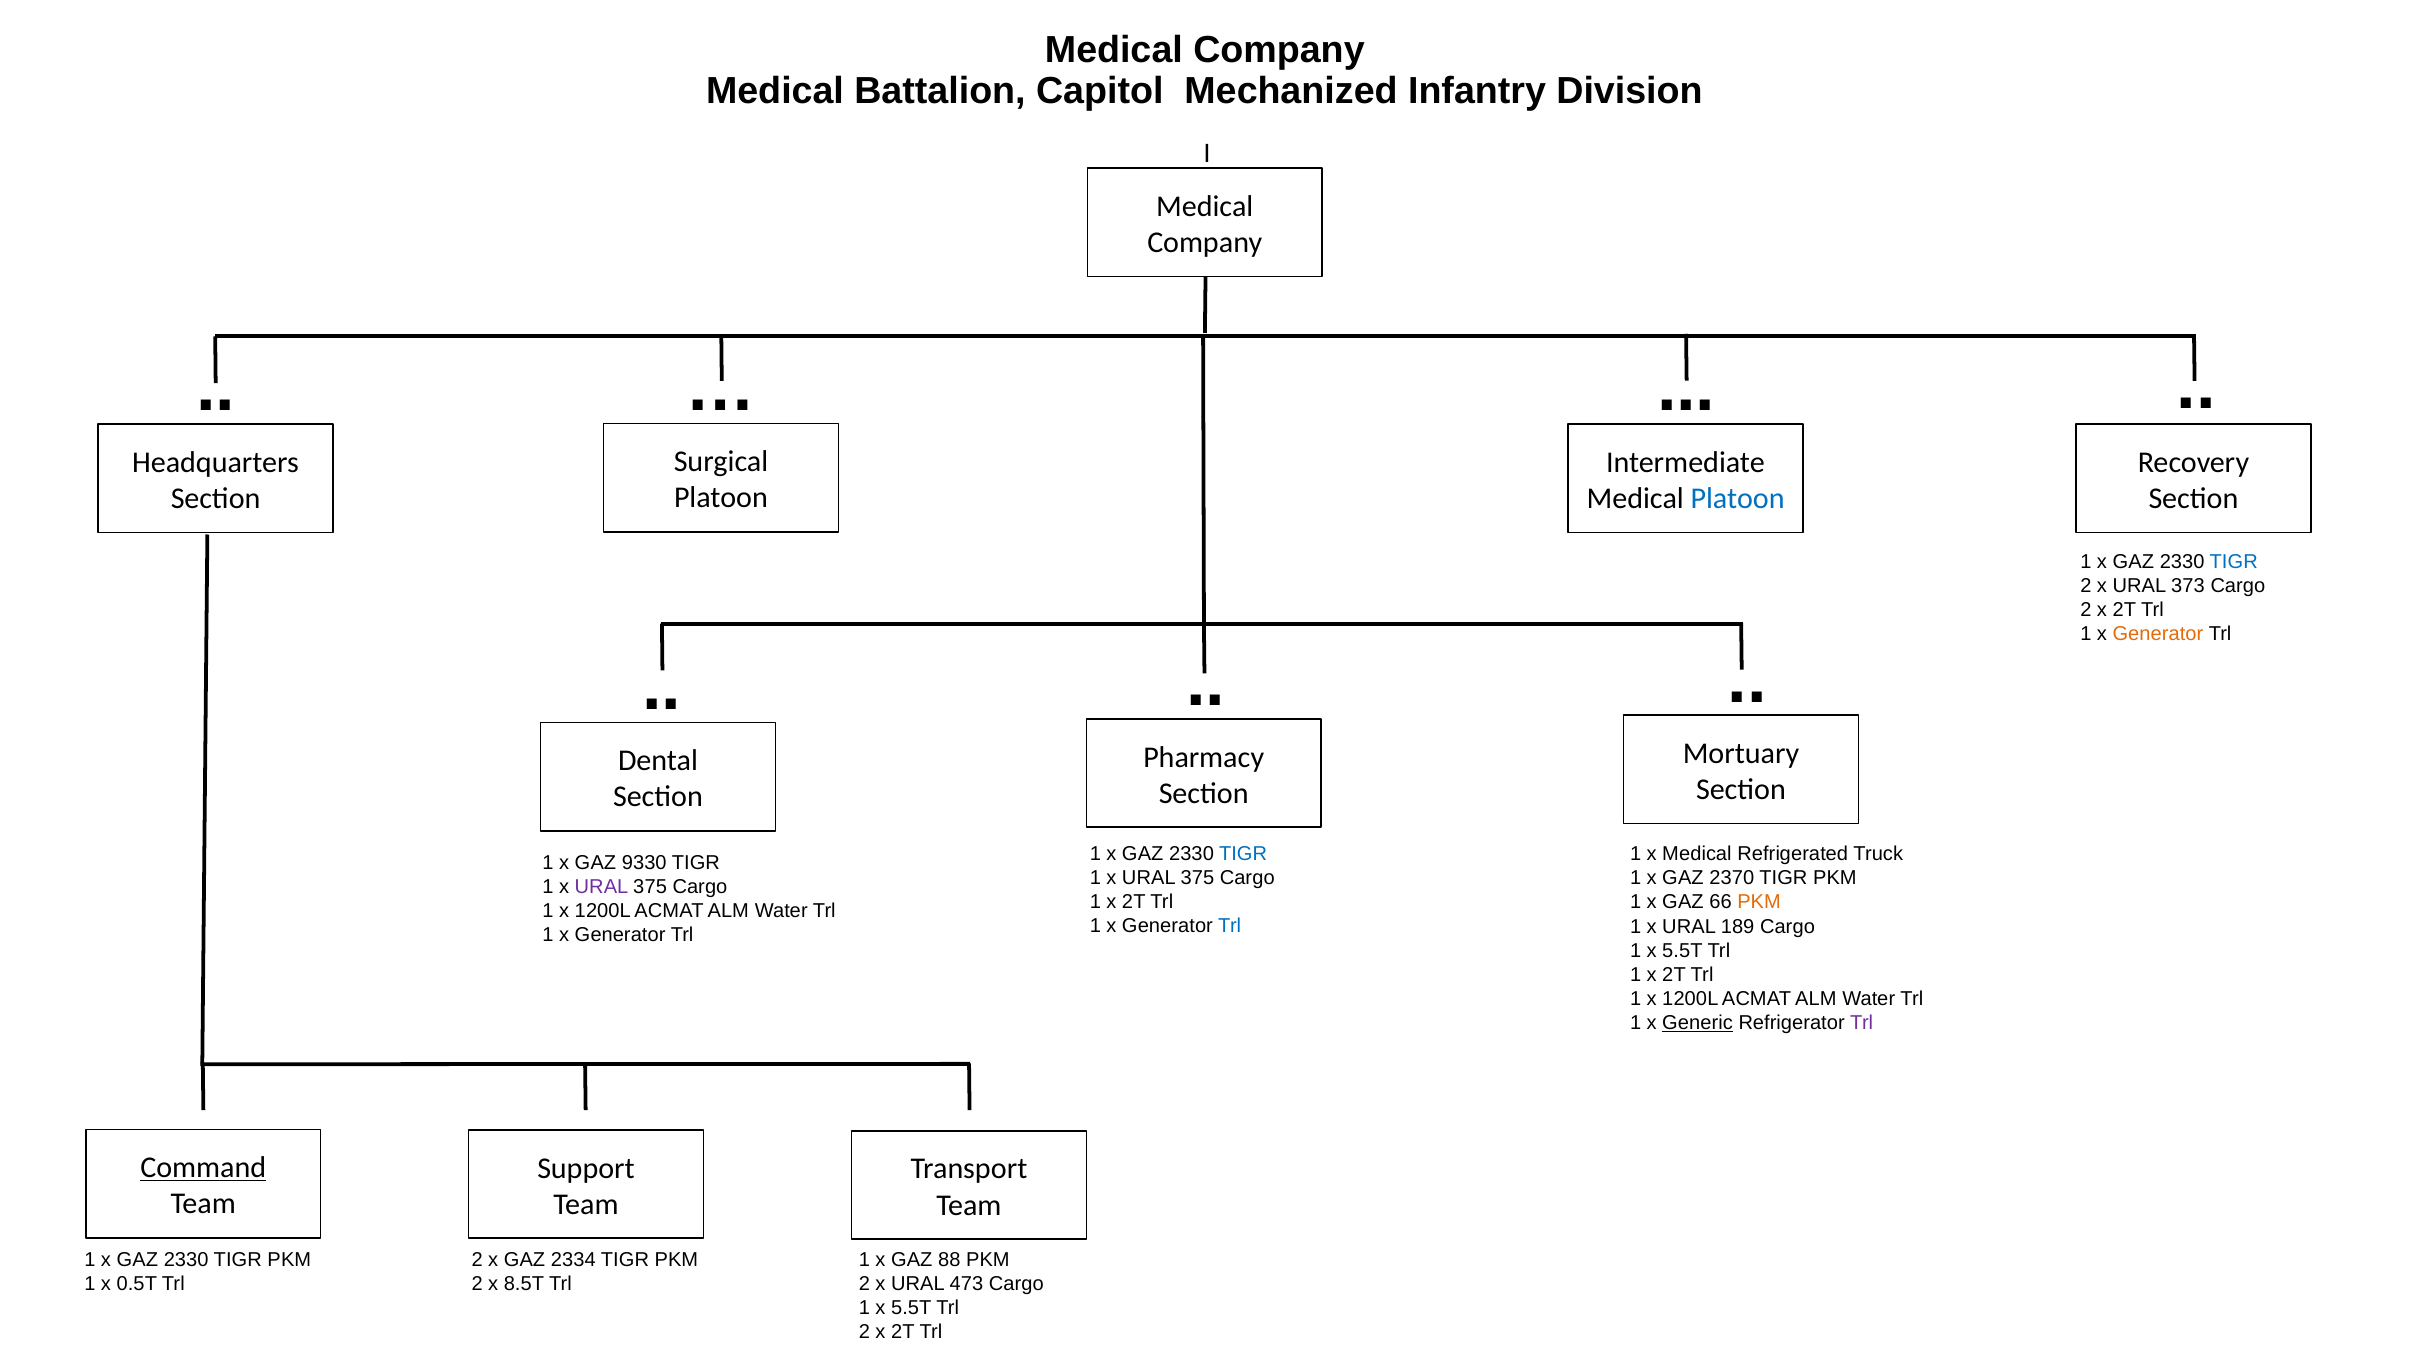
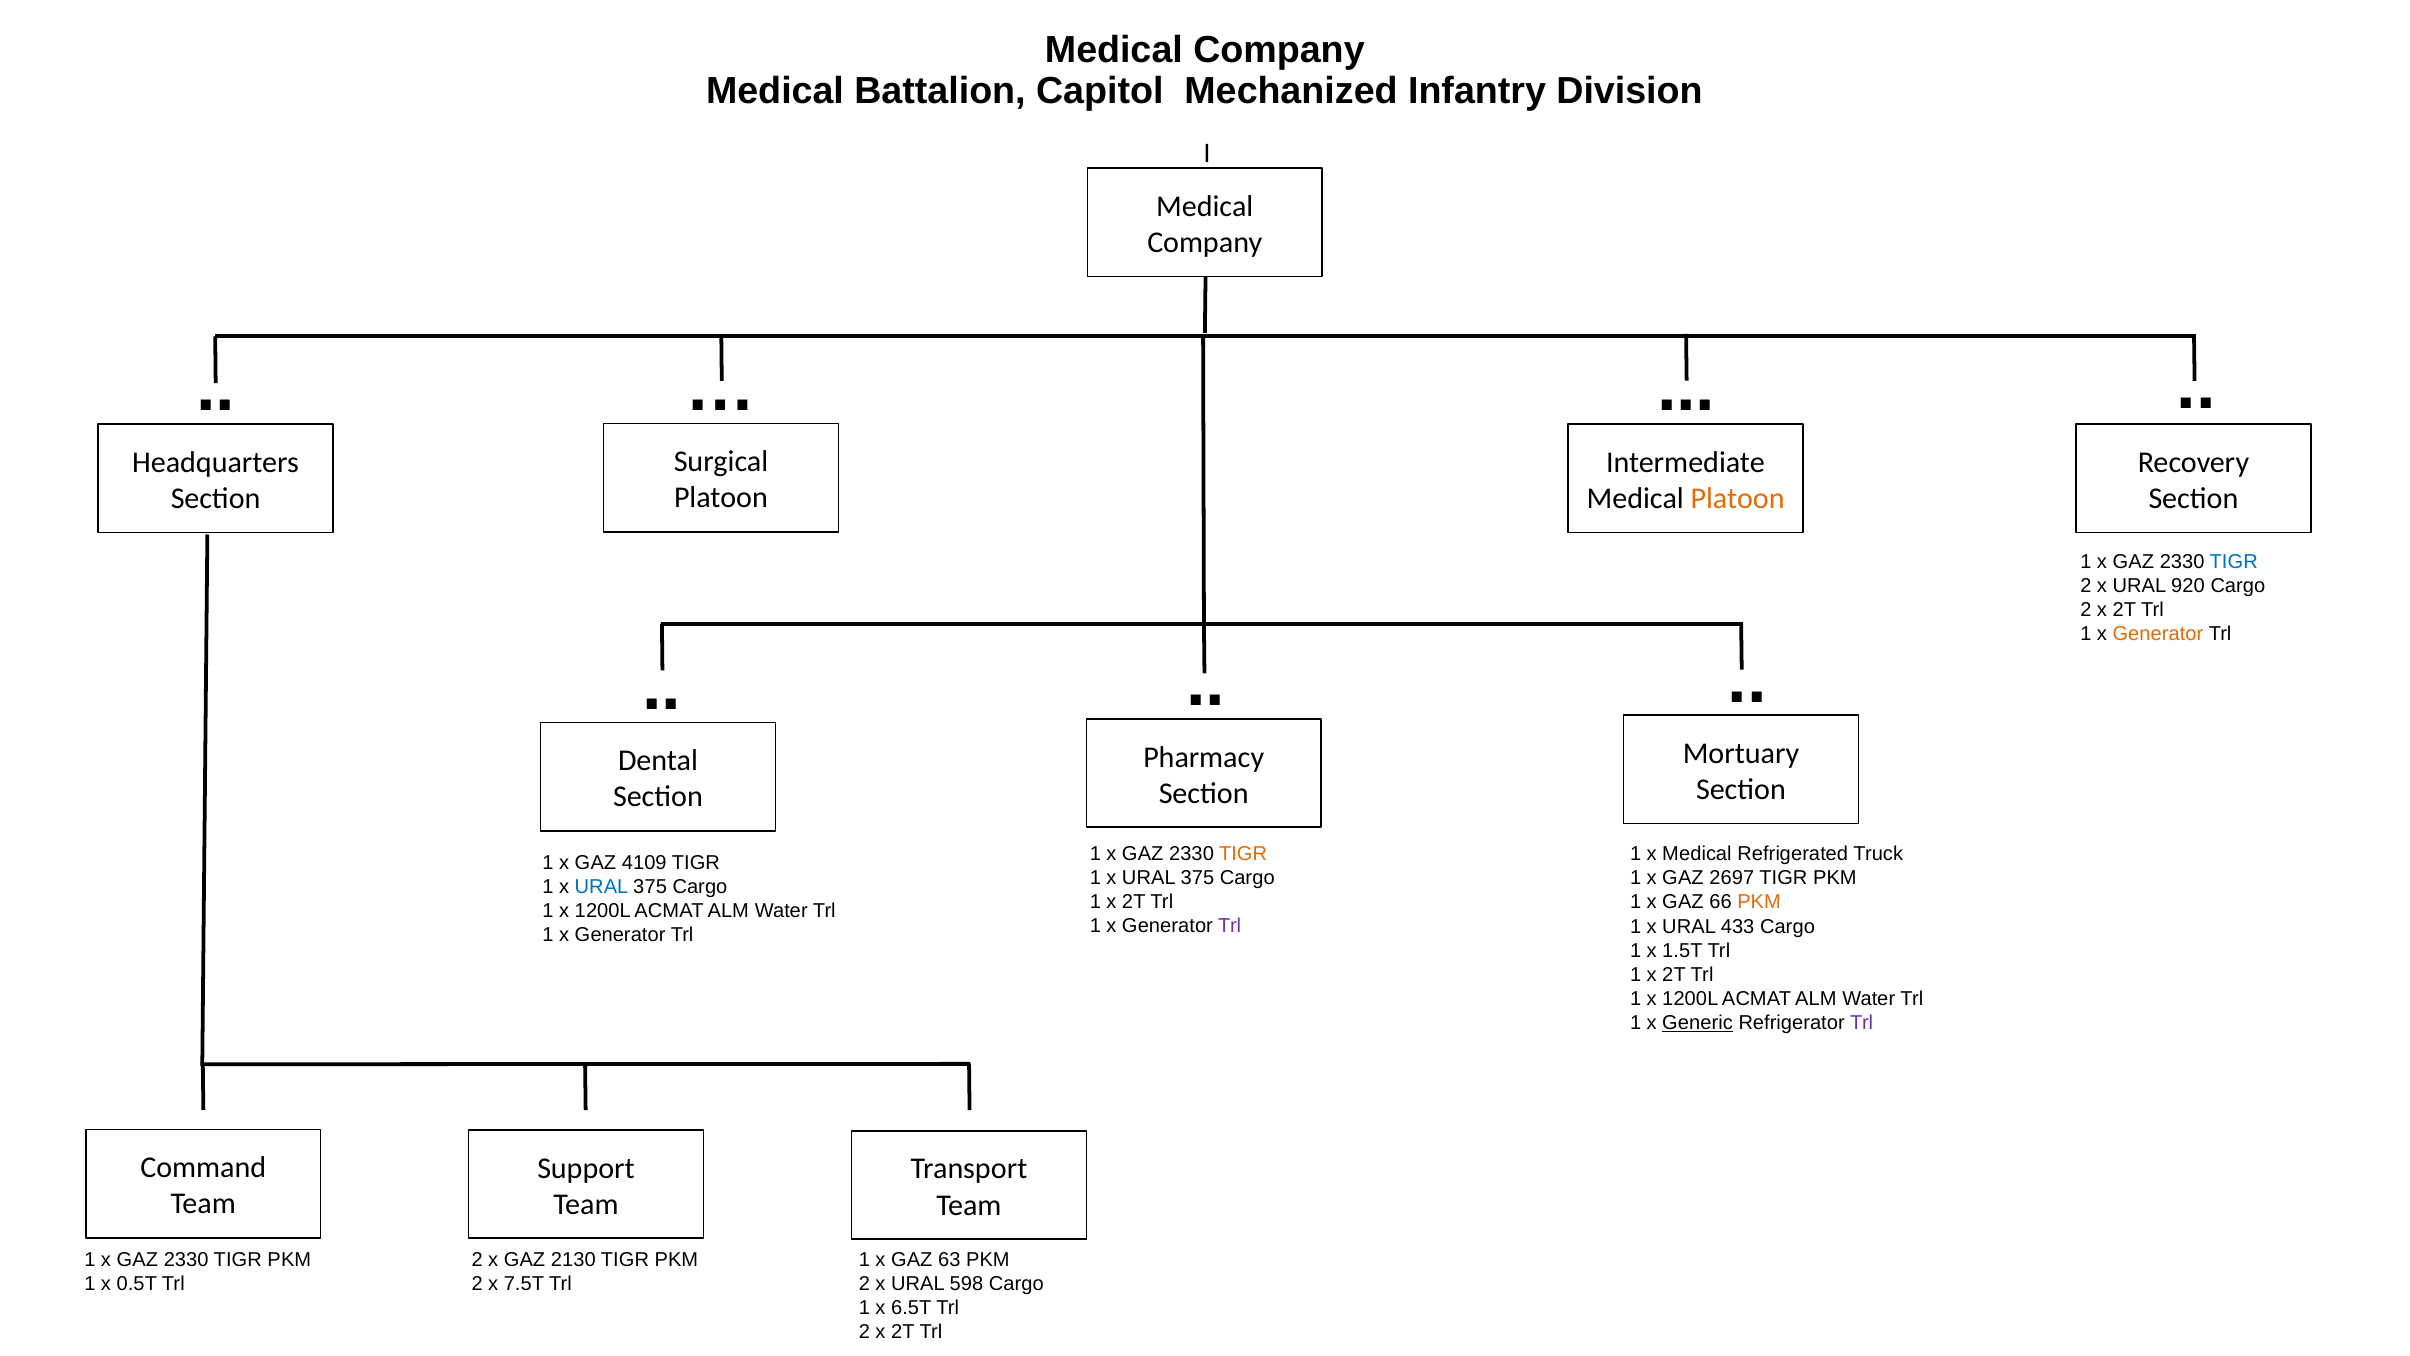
Platoon colour: blue -> orange (1738, 498)
373: 373 -> 920 (2188, 586)
TIGR colour: blue -> orange (1243, 853)
9330: 9330 -> 4109 (644, 863)
2370: 2370 -> 2697 (1732, 878)
URAL colour: purple -> blue (601, 887)
Trl colour: blue -> purple (1230, 925)
189: 189 -> 433 (1738, 926)
5.5T: 5.5T -> 1.5T (1682, 950)
Command underline: present -> none (203, 1167)
2334: 2334 -> 2130 (573, 1260)
88: 88 -> 63 (949, 1260)
8.5T: 8.5T -> 7.5T (524, 1284)
473: 473 -> 598 (966, 1284)
5.5T: 5.5T -> 6.5T (911, 1308)
